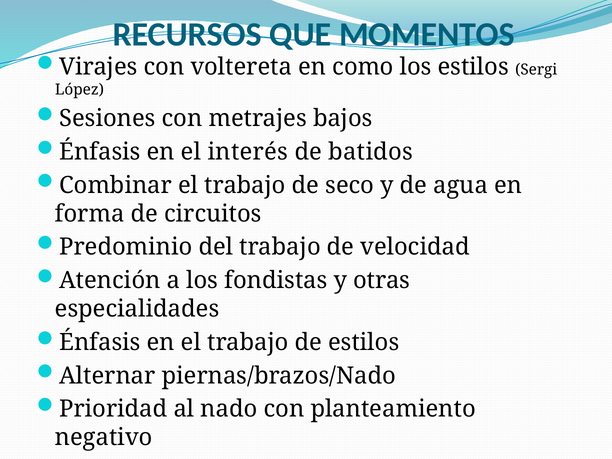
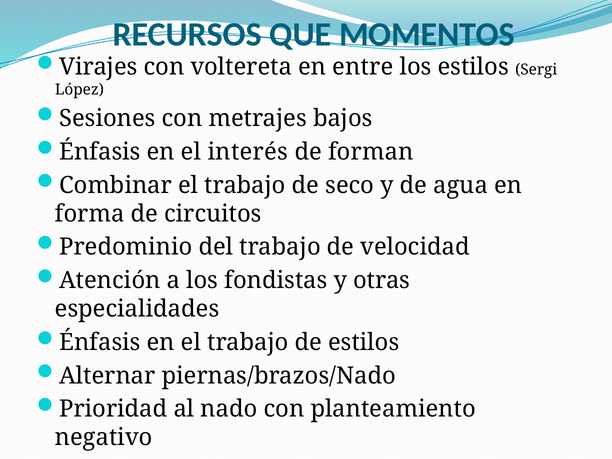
como: como -> entre (363, 67)
batidos: batidos -> forman (371, 152)
